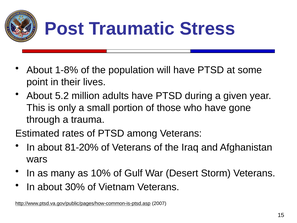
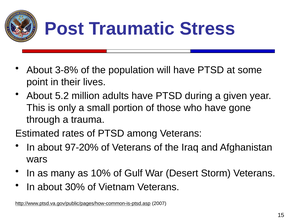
1-8%: 1-8% -> 3-8% (67, 70)
81-20%: 81-20% -> 97-20% (82, 147)
